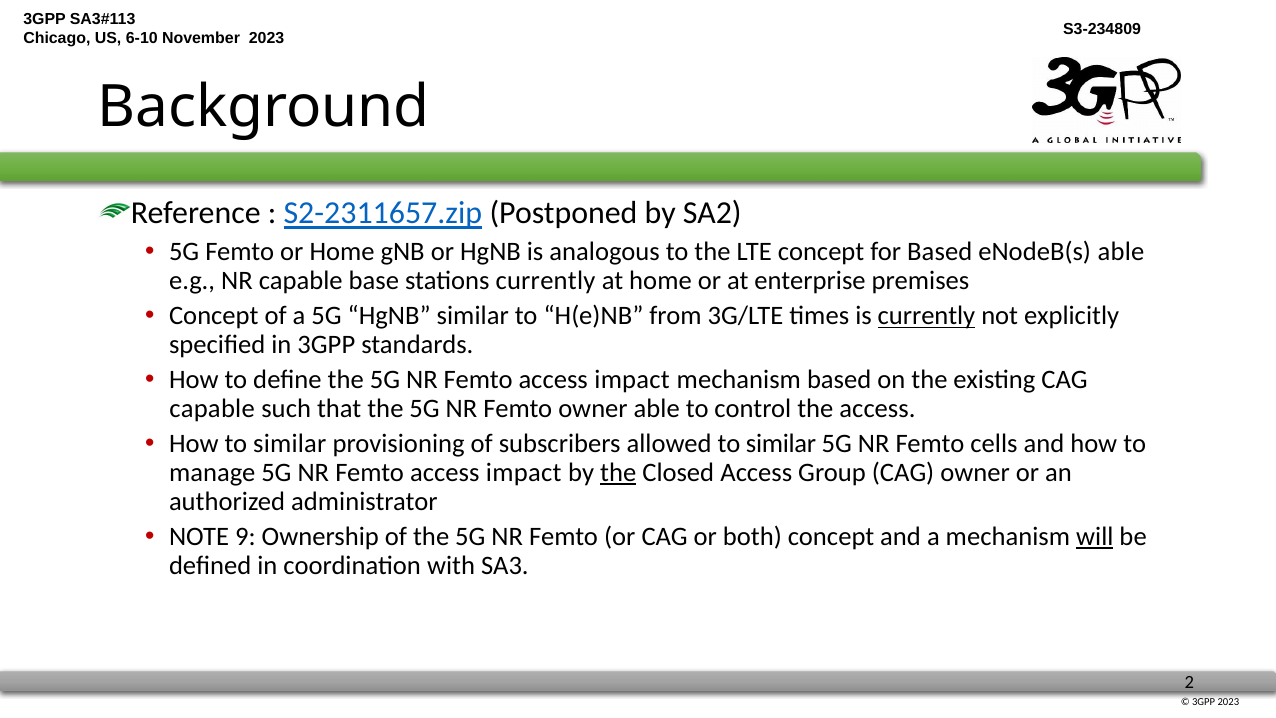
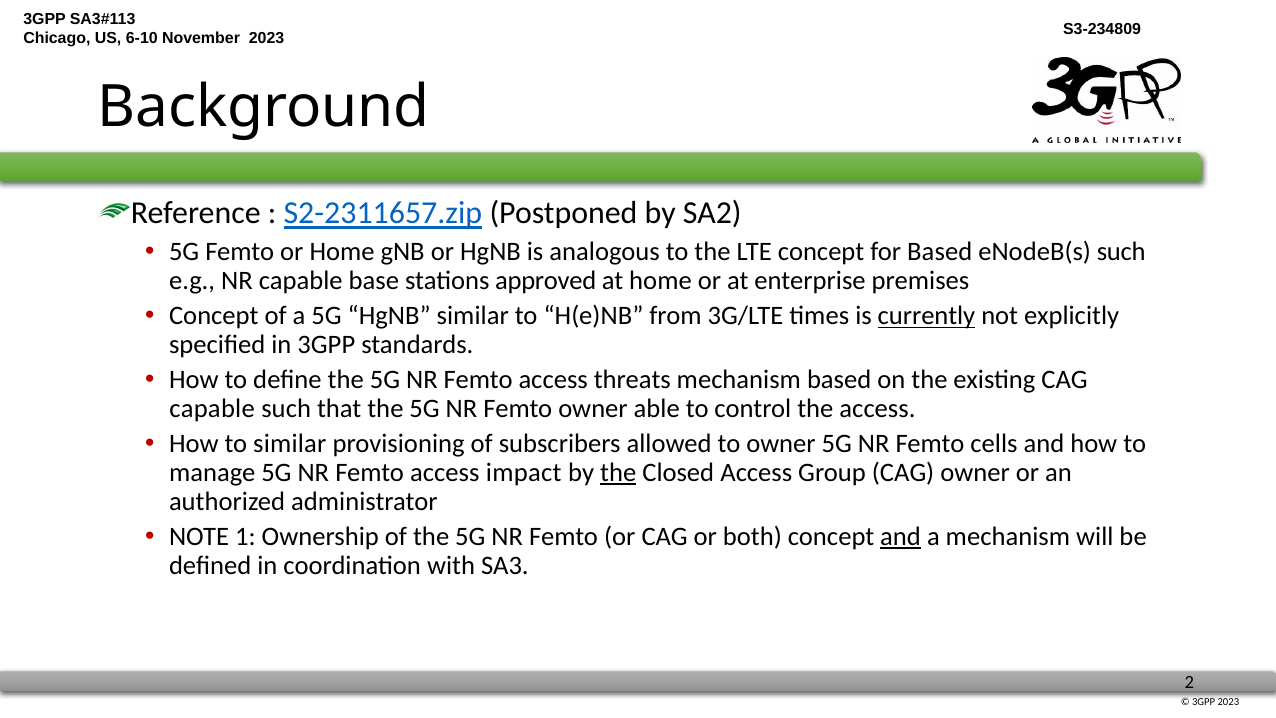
eNodeB(s able: able -> such (1121, 252)
stations currently: currently -> approved (546, 280)
impact: impact -> threats (632, 380)
allowed to similar: similar -> owner (781, 444)
9: 9 -> 1 (245, 537)
and underline: none -> present (901, 537)
will underline: present -> none (1095, 537)
